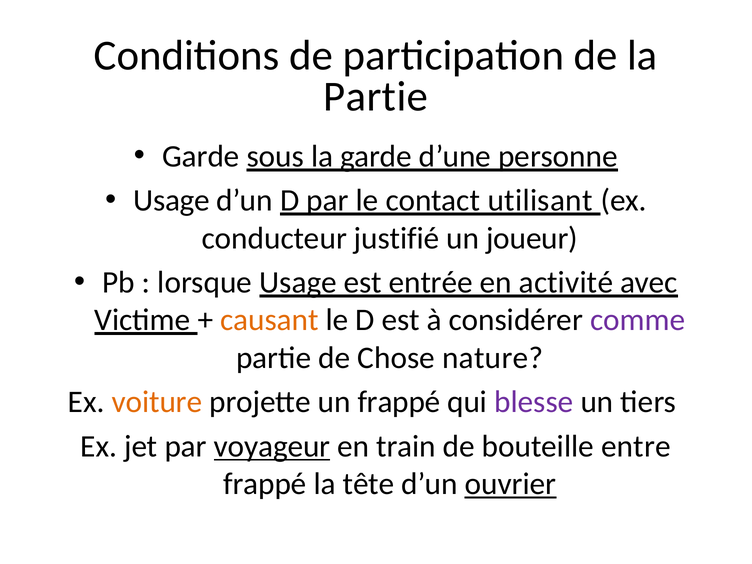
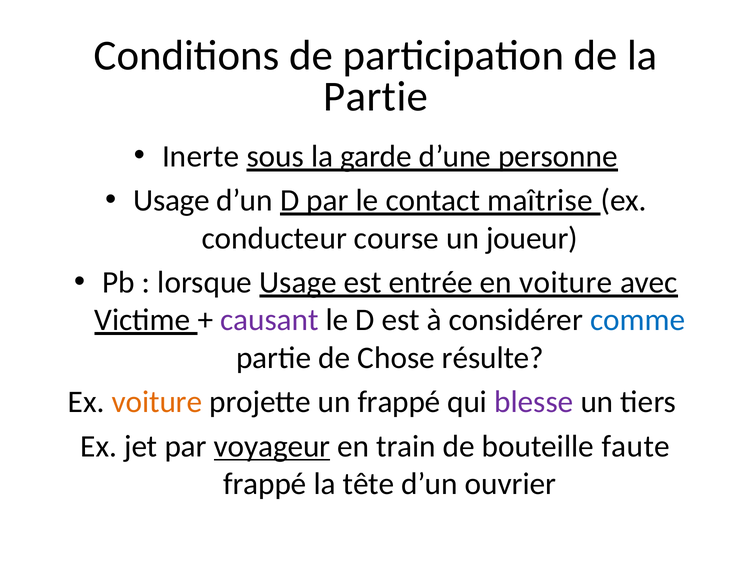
Garde: Garde -> Inerte (201, 156)
utilisant: utilisant -> maîtrise (540, 201)
justifié: justifié -> course (397, 238)
en activité: activité -> voiture (566, 283)
causant colour: orange -> purple (269, 320)
comme colour: purple -> blue (638, 320)
nature: nature -> résulte (493, 358)
entre: entre -> faute (636, 446)
ouvrier underline: present -> none (510, 484)
